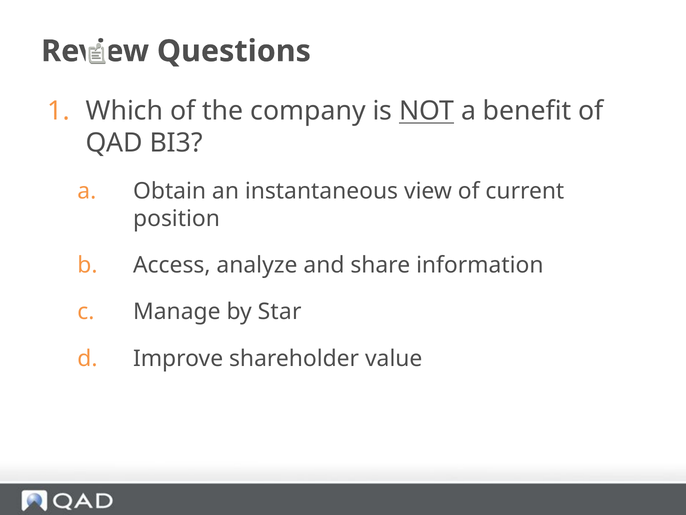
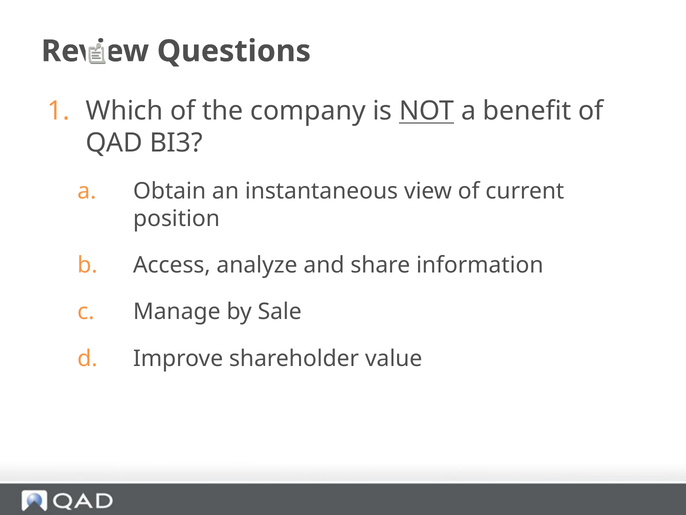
Star: Star -> Sale (280, 312)
